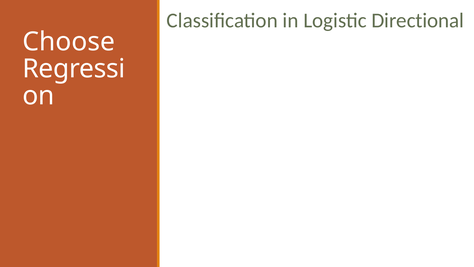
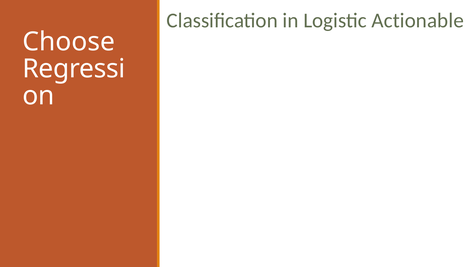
Directional: Directional -> Actionable (418, 21)
